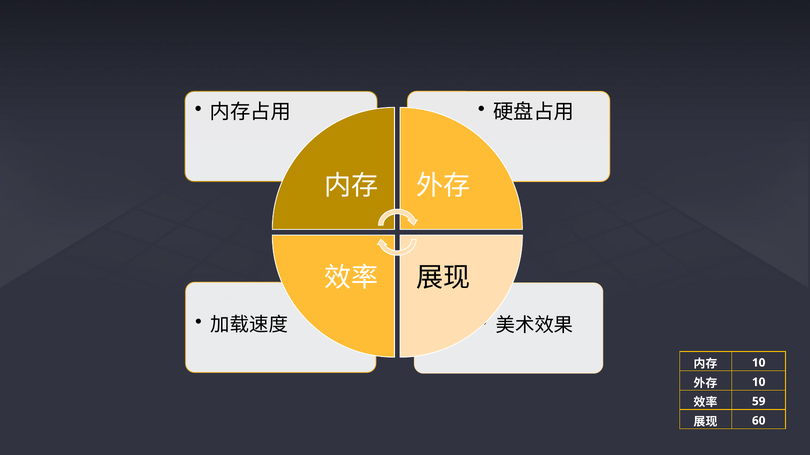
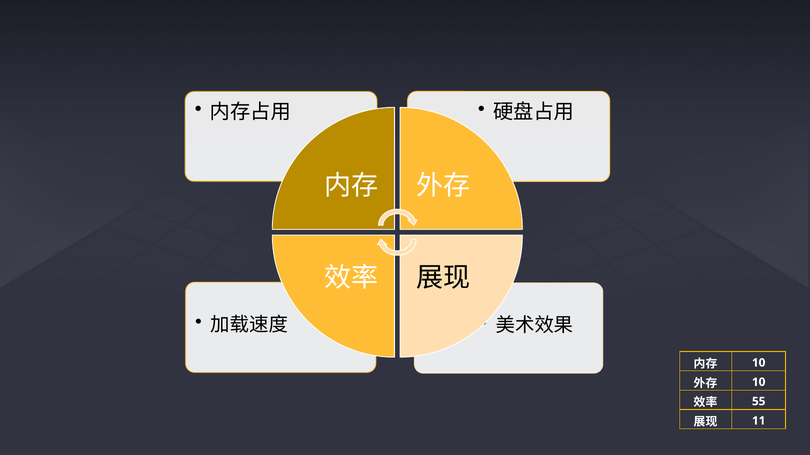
59: 59 -> 55 (759, 402)
60: 60 -> 11 (759, 421)
